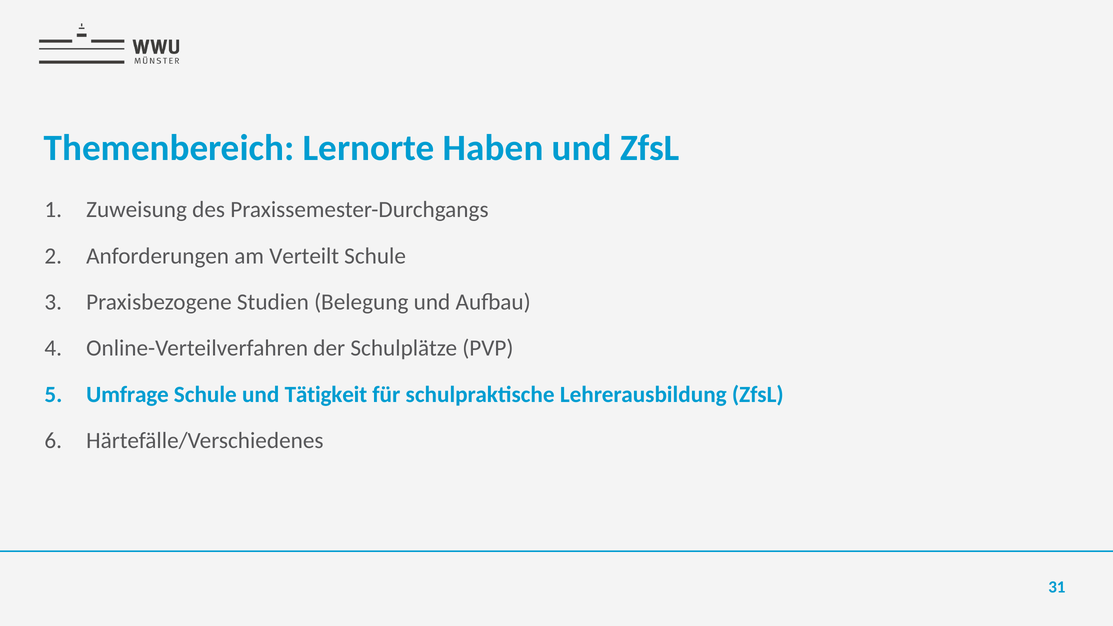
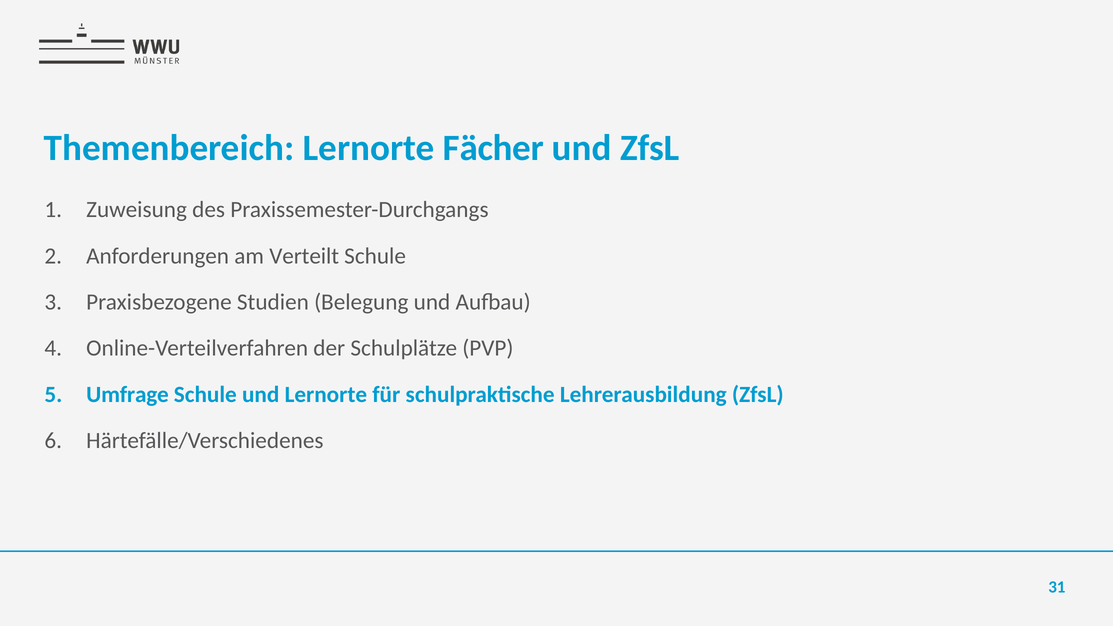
Haben: Haben -> Fächer (493, 148)
und Tätigkeit: Tätigkeit -> Lernorte (326, 395)
